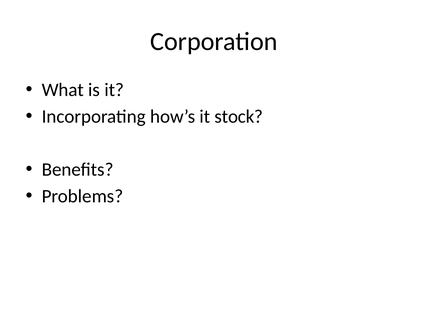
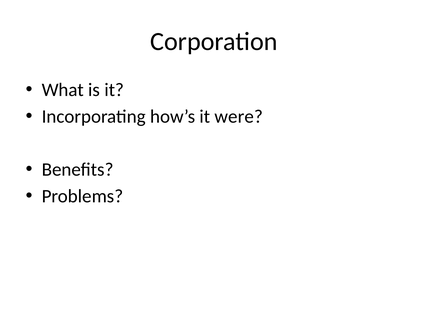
stock: stock -> were (239, 116)
